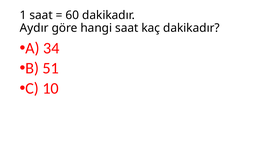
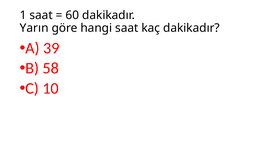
Aydır: Aydır -> Yarın (34, 28)
34: 34 -> 39 (51, 48)
51: 51 -> 58 (51, 68)
